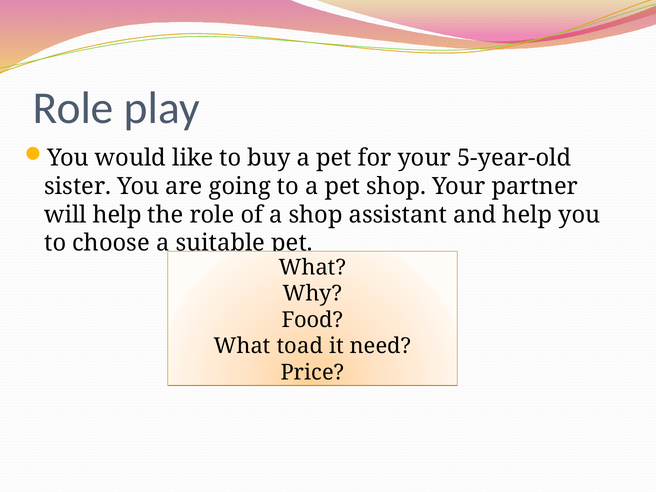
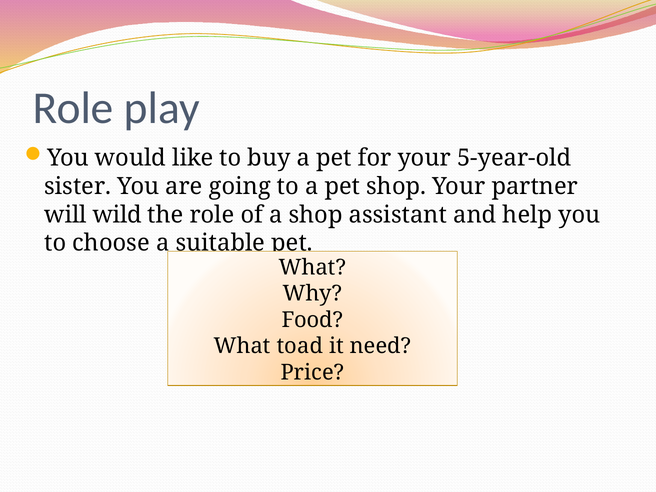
will help: help -> wild (117, 215)
